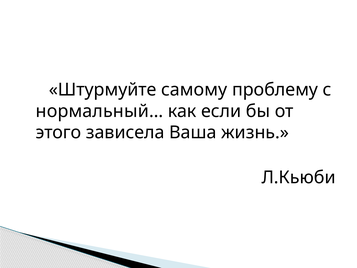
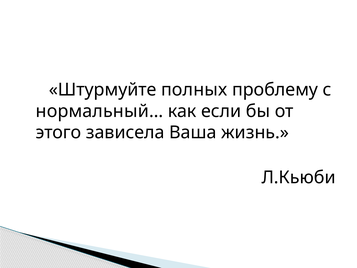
самому: самому -> полных (194, 90)
